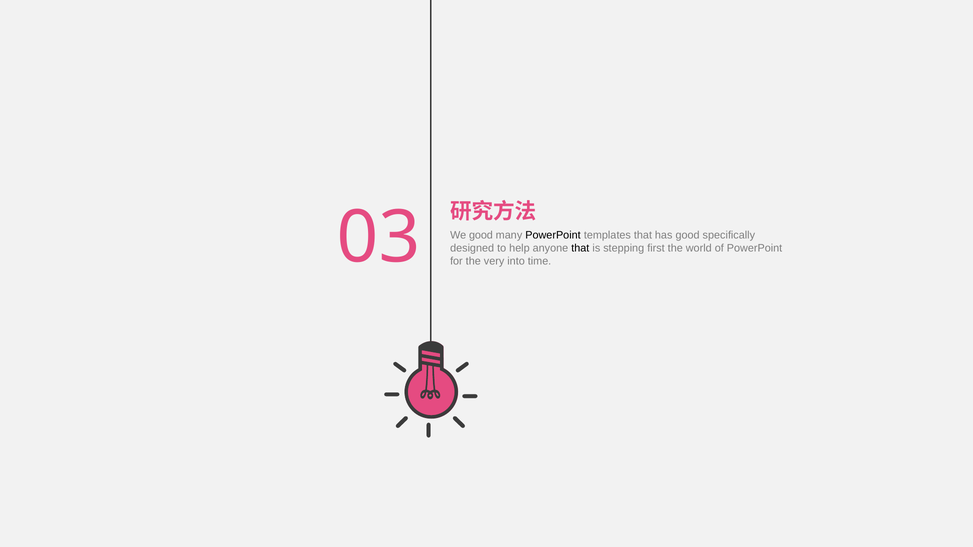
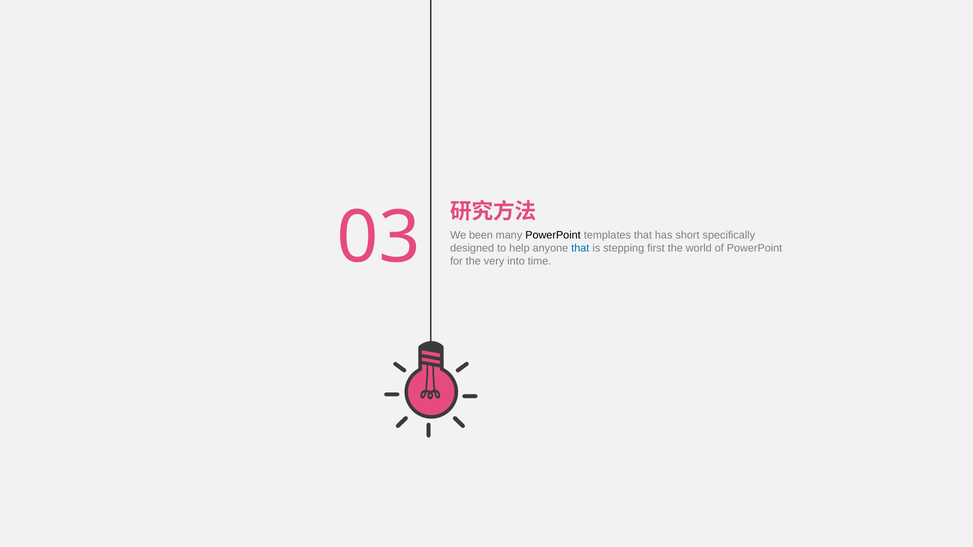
We good: good -> been (481, 235)
has good: good -> short (688, 235)
that colour: black -> blue (580, 248)
